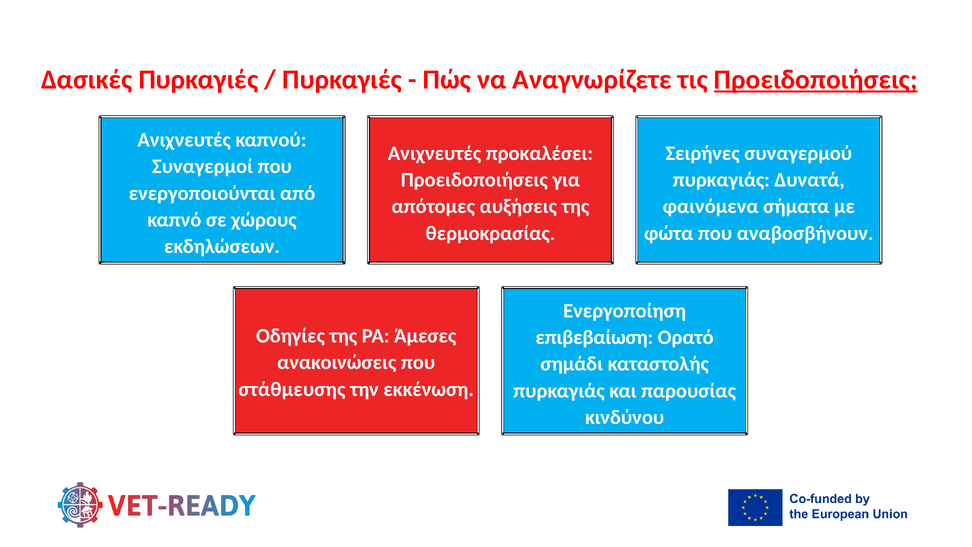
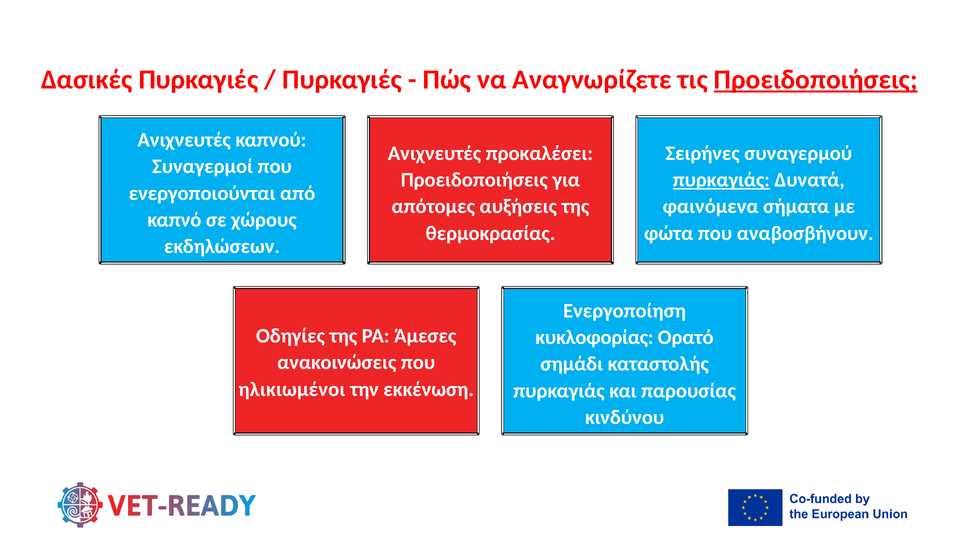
πυρκαγιάς underline: none -> present (721, 180)
επιβεβαίωση: επιβεβαίωση -> κυκλοφορίας (594, 337)
στάθμευσης: στάθμευσης -> ηλικιωμένοι (292, 389)
